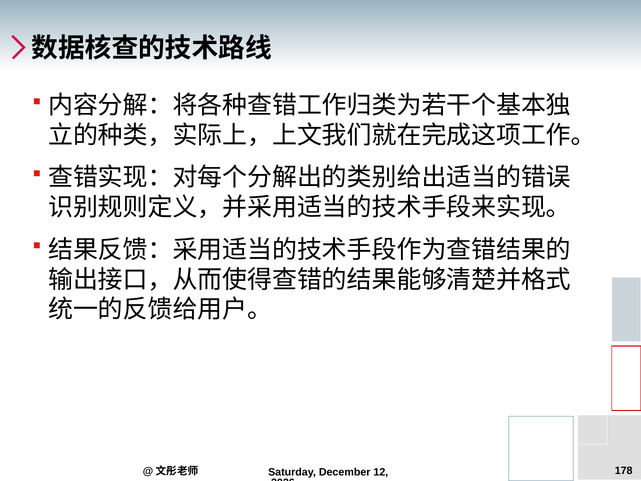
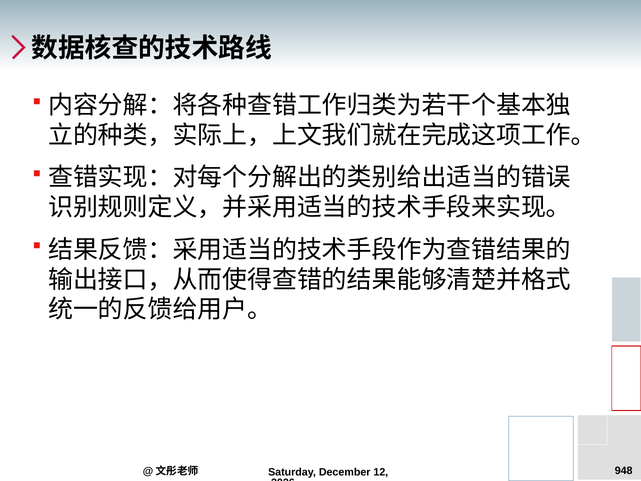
178: 178 -> 948 (624, 470)
